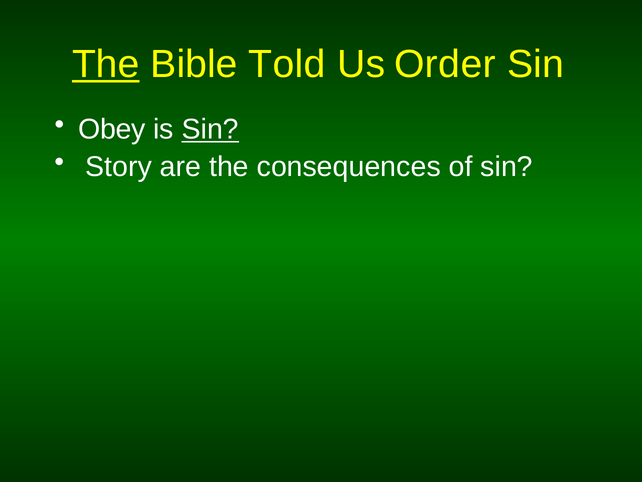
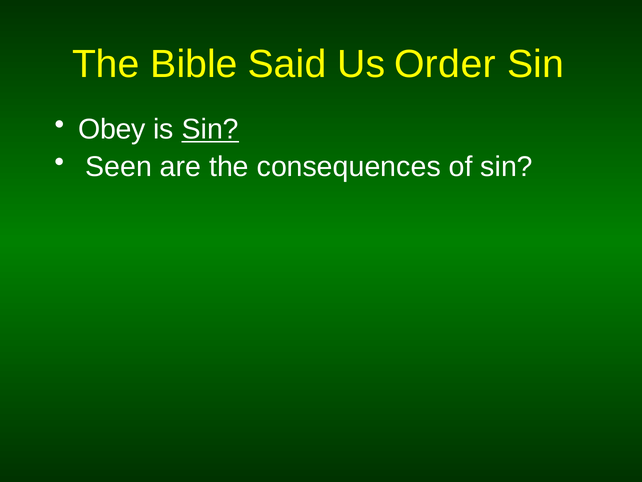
The underline: present -> none (106, 64)
Told: Told -> Said (287, 64)
Story: Story -> Seen (119, 167)
